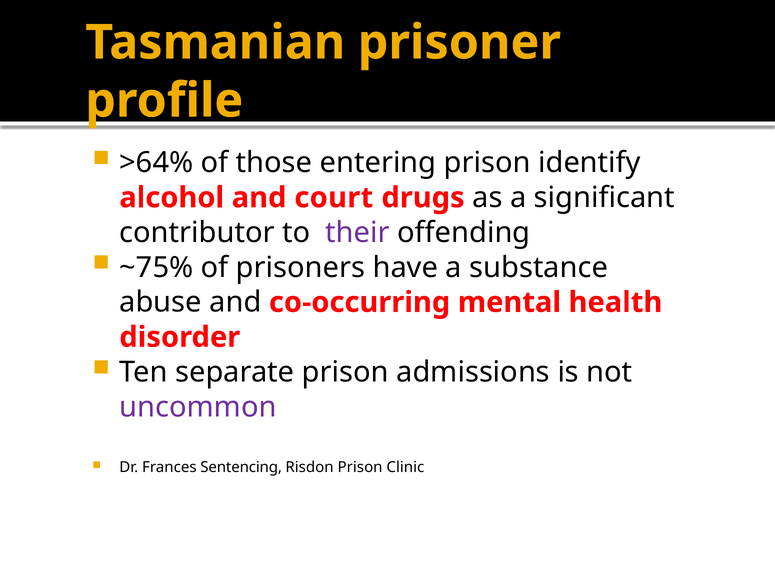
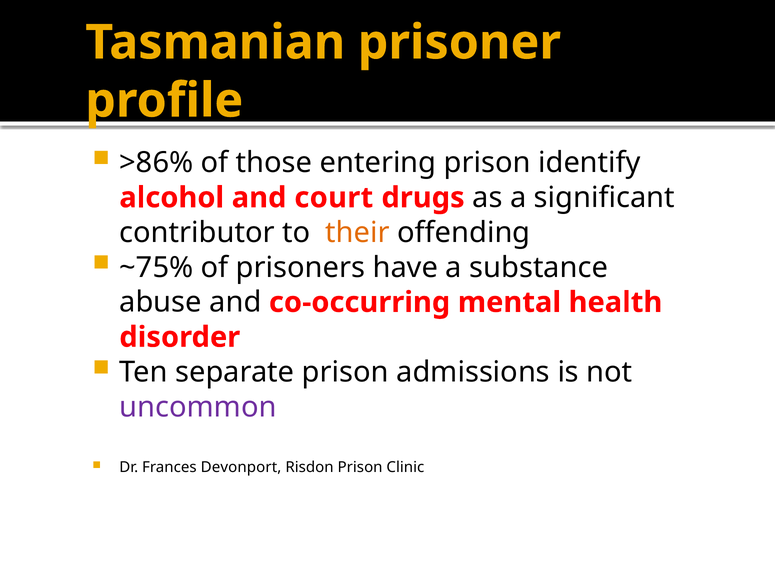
>64%: >64% -> >86% (156, 163)
their colour: purple -> orange (358, 233)
Sentencing: Sentencing -> Devonport (241, 468)
